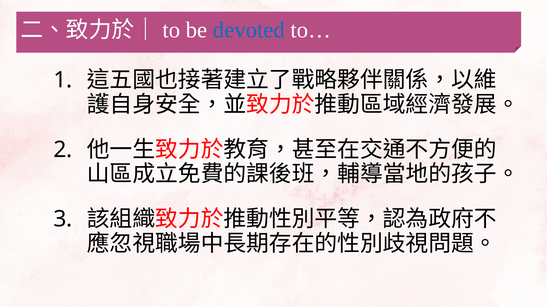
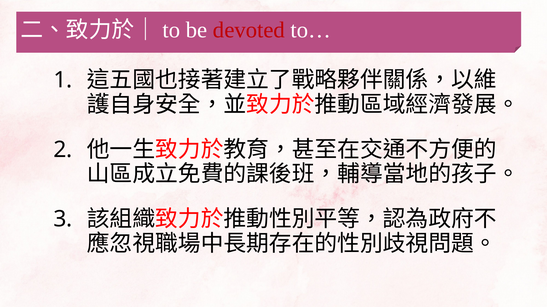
devoted colour: blue -> red (249, 30)
